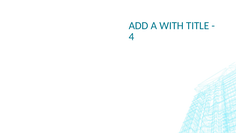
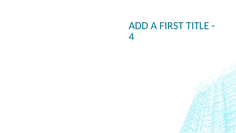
WITH: WITH -> FIRST (172, 26)
